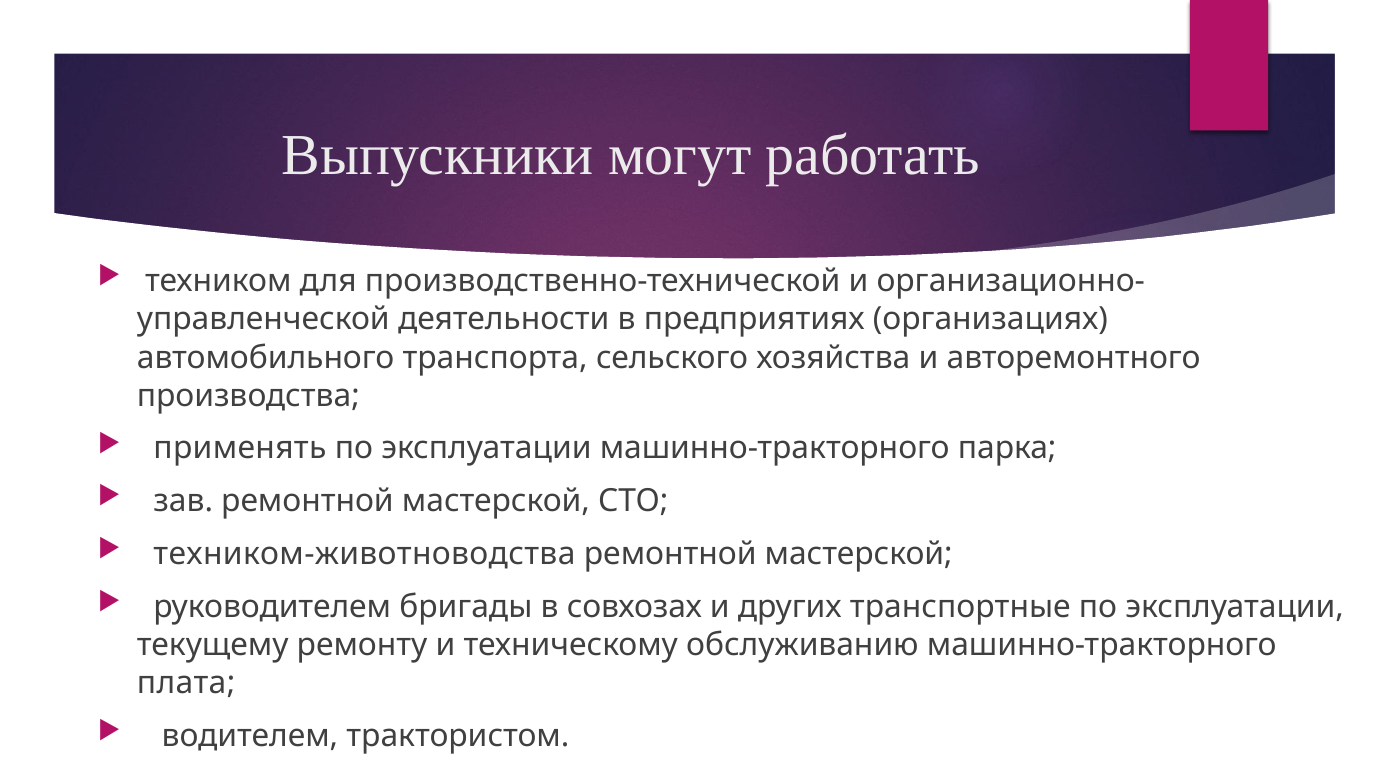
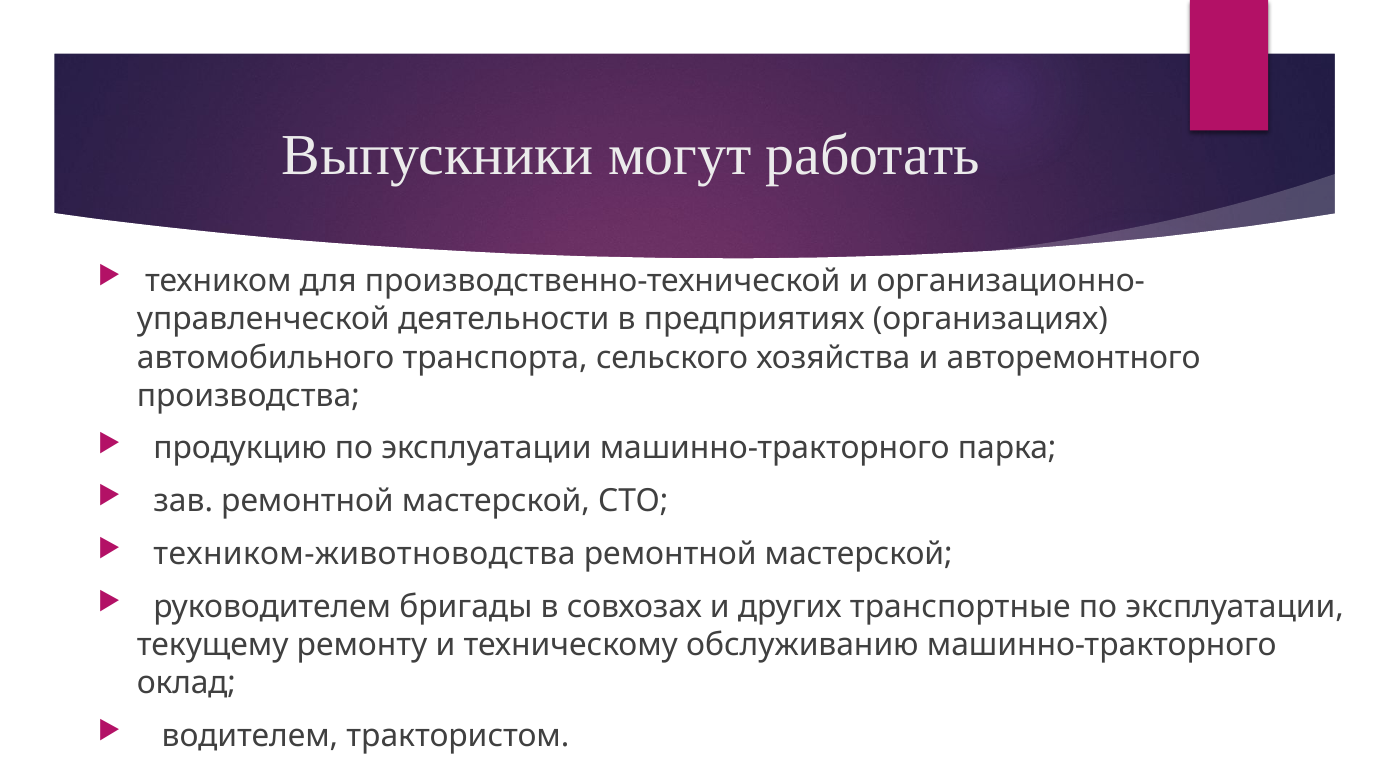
применять: применять -> продукцию (240, 448)
плата: плата -> оклад (186, 683)
